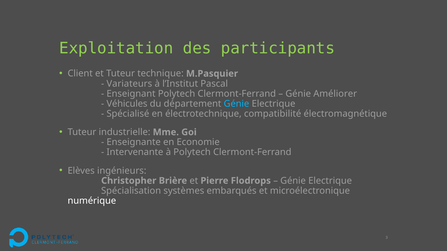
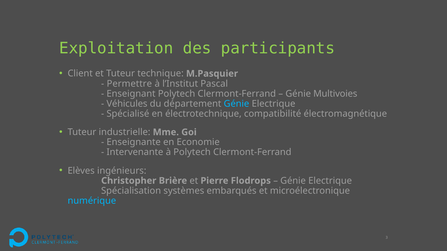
Variateurs: Variateurs -> Permettre (129, 84)
Améliorer: Améliorer -> Multivoies (335, 94)
numérique colour: white -> light blue (92, 201)
